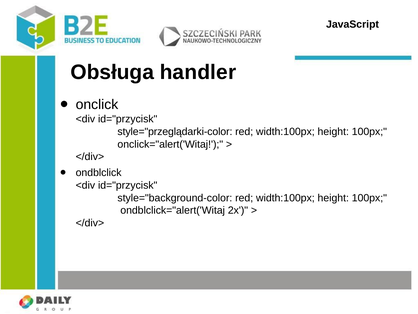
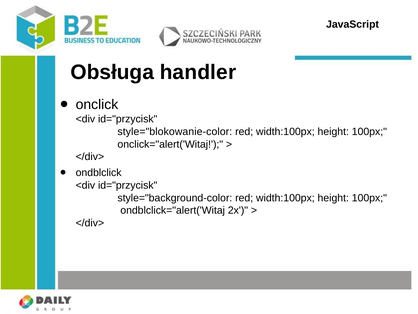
style="przeglądarki-color: style="przeglądarki-color -> style="blokowanie-color (175, 131)
